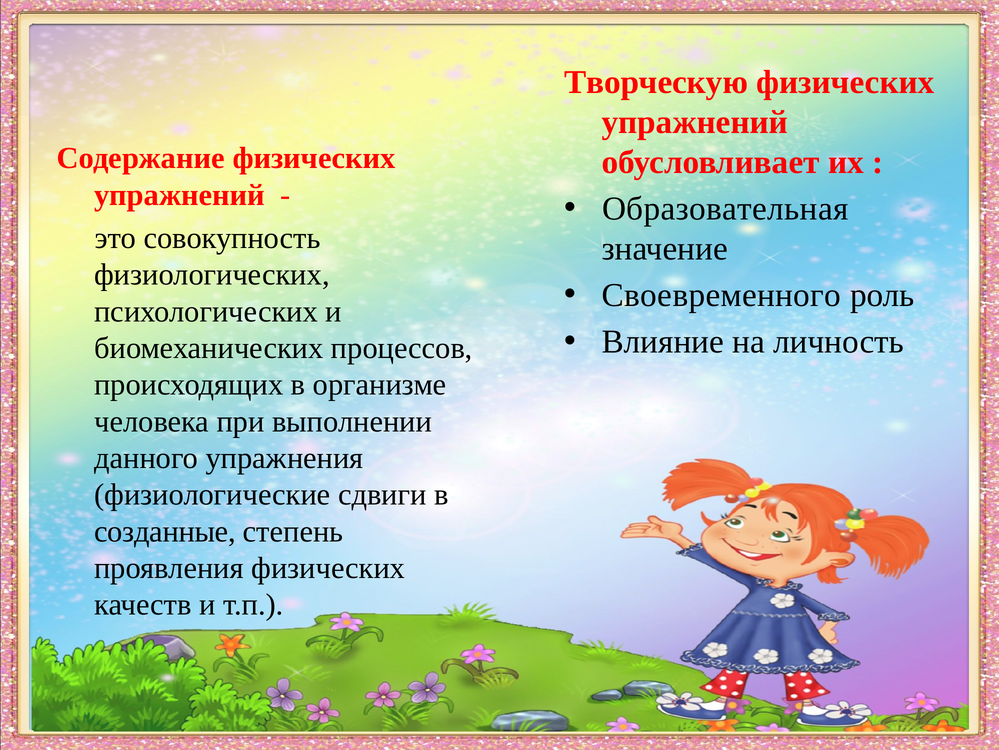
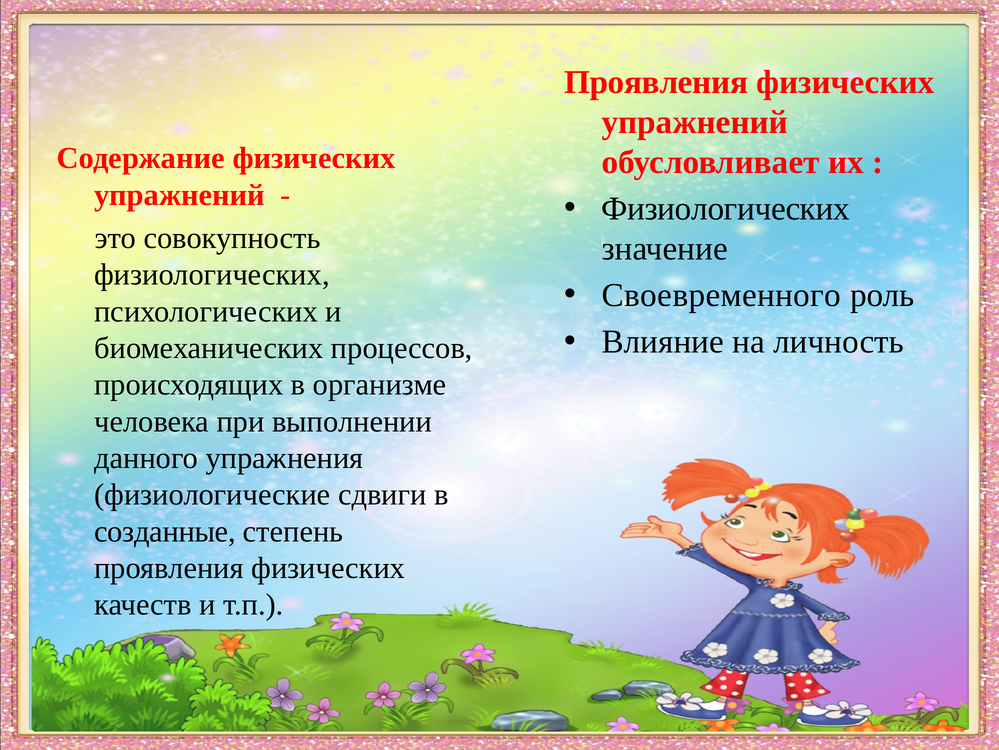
Творческую: Творческую -> Проявления (656, 82)
Образовательная: Образовательная -> Физиологических (726, 208)
